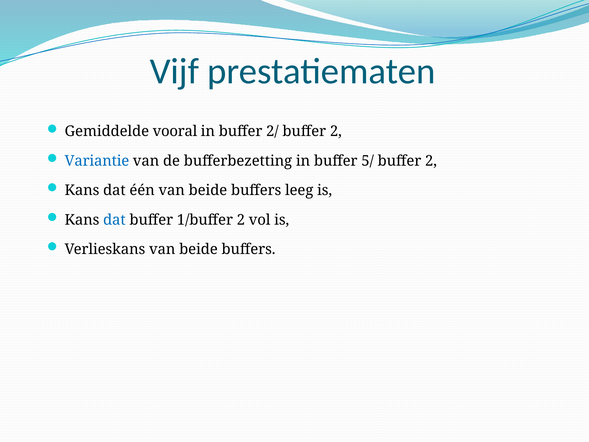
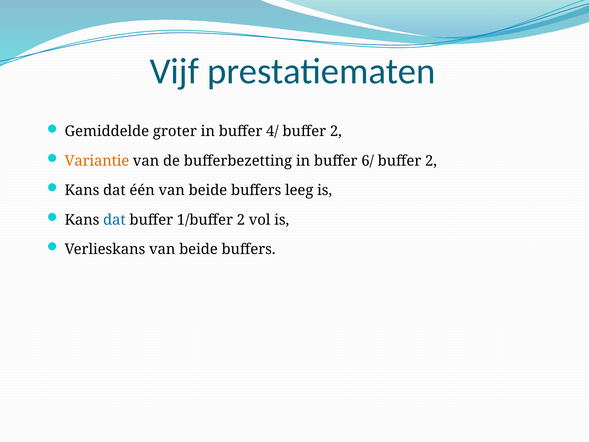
vooral: vooral -> groter (175, 131)
2/: 2/ -> 4/ (272, 131)
Variantie colour: blue -> orange (97, 161)
5/: 5/ -> 6/ (368, 161)
